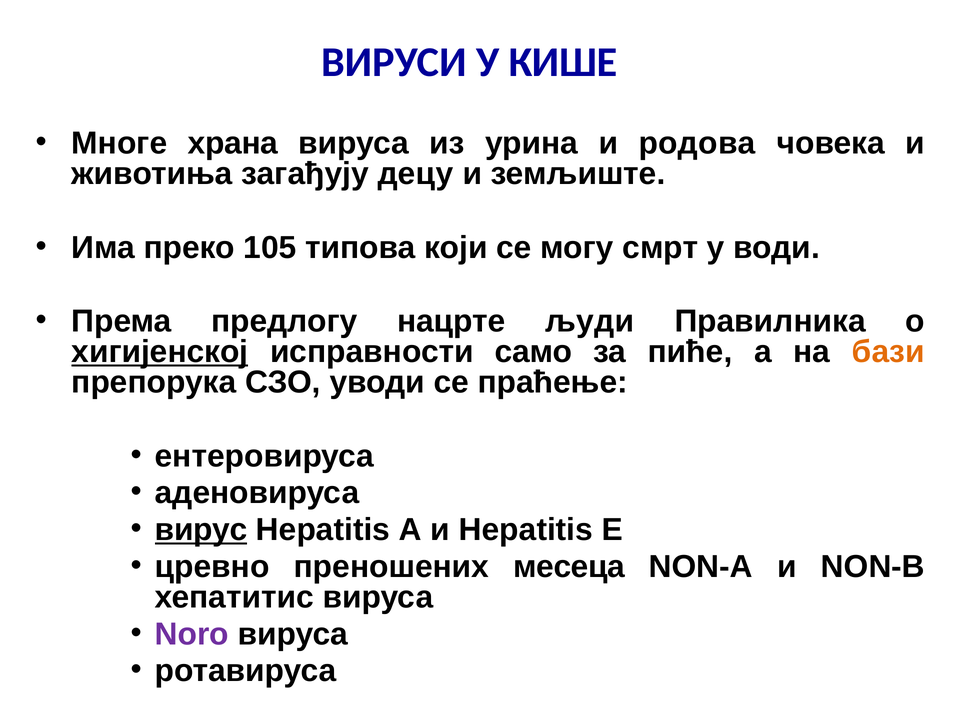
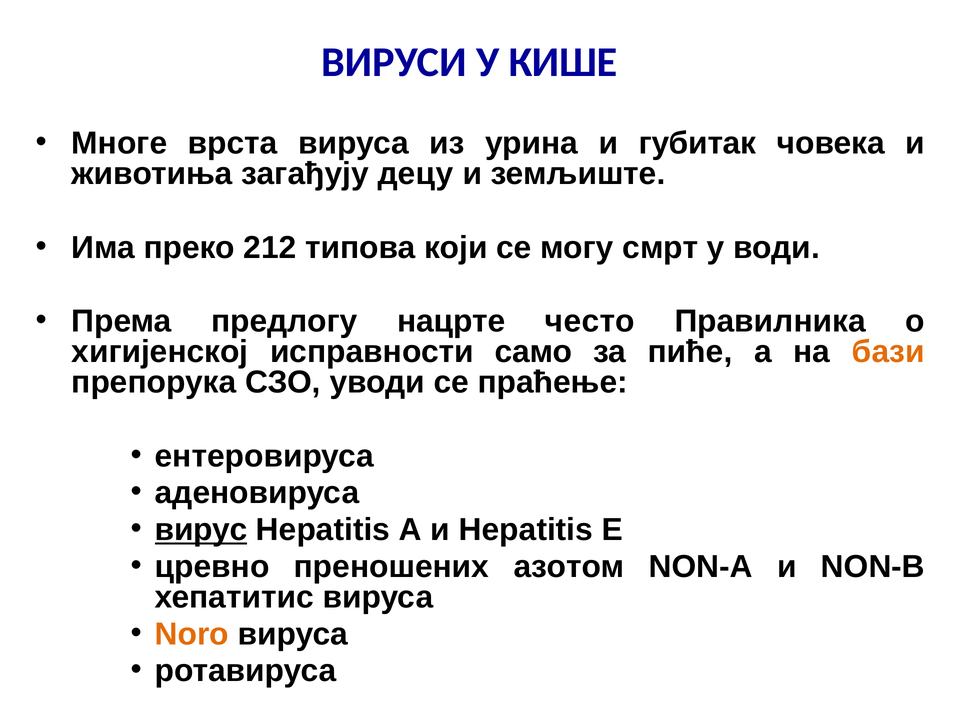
храна: храна -> врста (233, 143)
родова: родова -> губитак (697, 143)
105: 105 -> 212 (270, 248)
људи: људи -> често (590, 321)
хигијенској underline: present -> none (160, 352)
месеца: месеца -> азотом (569, 566)
Noro colour: purple -> orange (192, 634)
